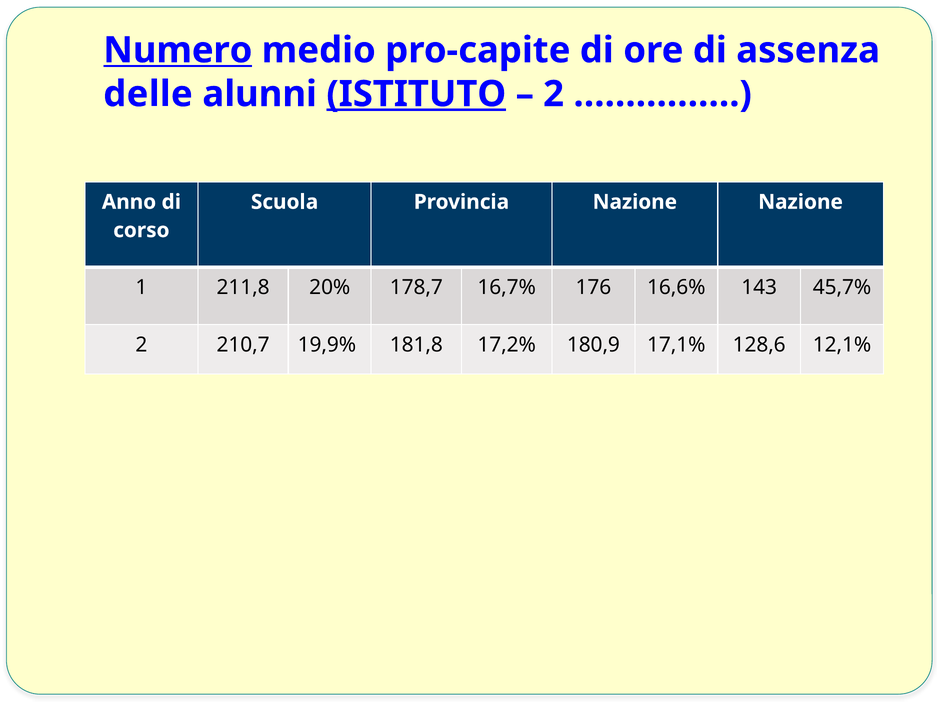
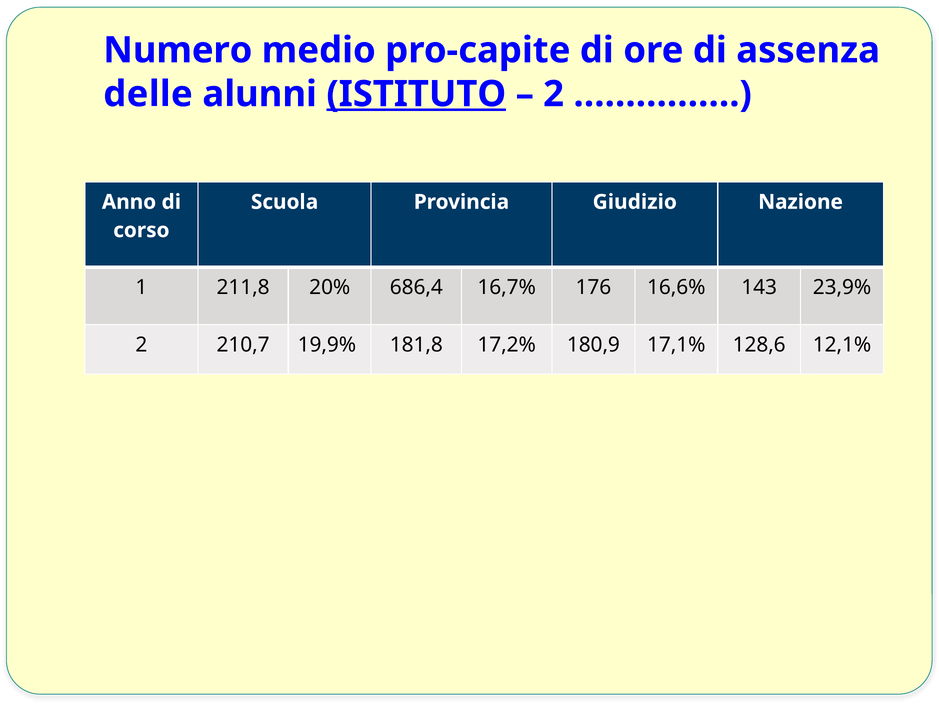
Numero underline: present -> none (178, 50)
Provincia Nazione: Nazione -> Giudizio (635, 202)
178,7: 178,7 -> 686,4 (416, 288)
45,7%: 45,7% -> 23,9% (842, 288)
